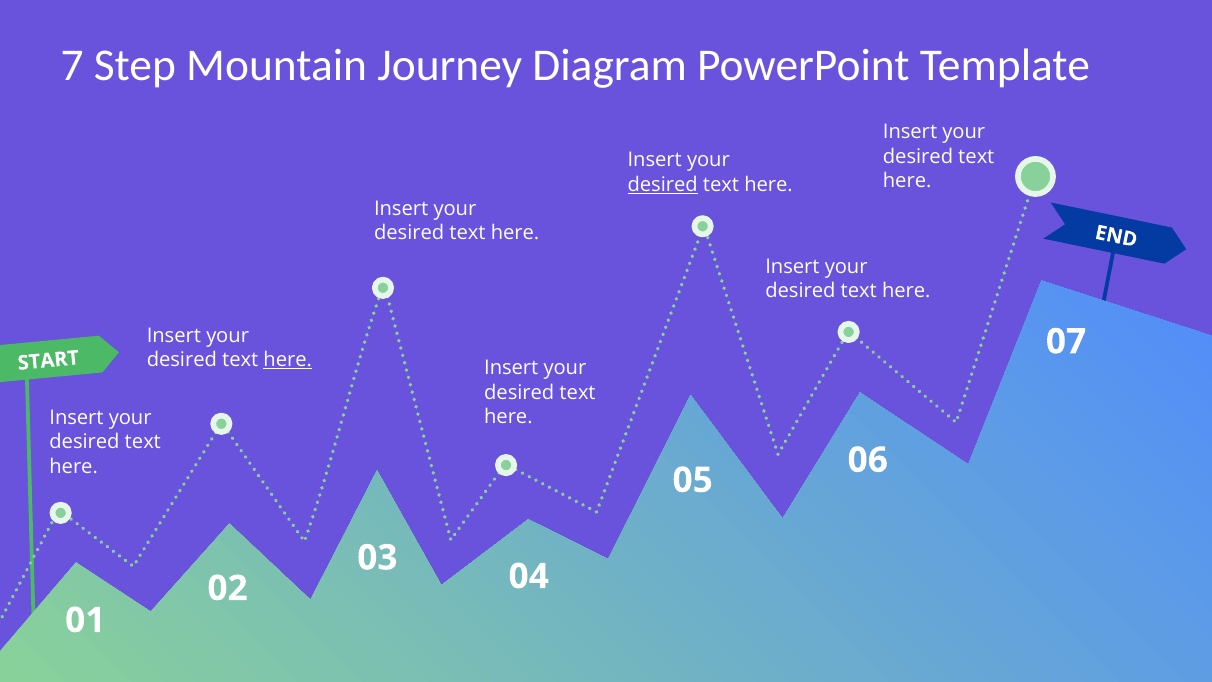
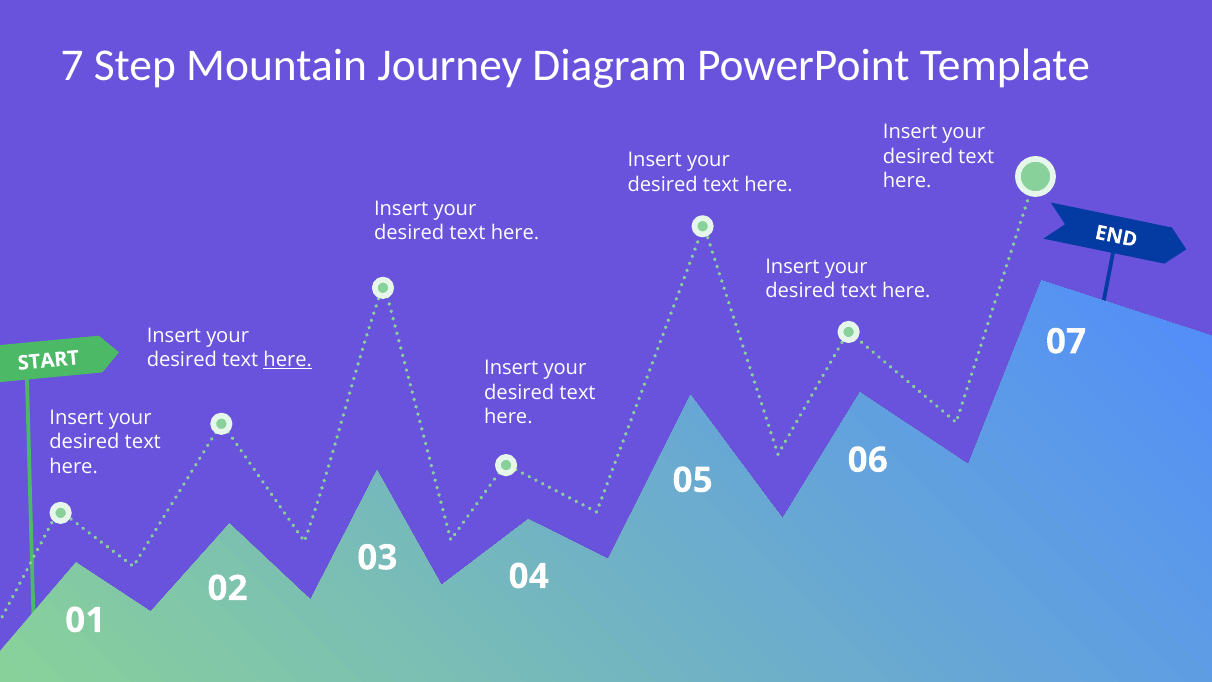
desired underline: present -> none (663, 184)
